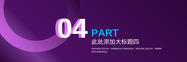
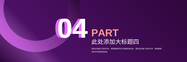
PART colour: light blue -> pink (105, 33)
